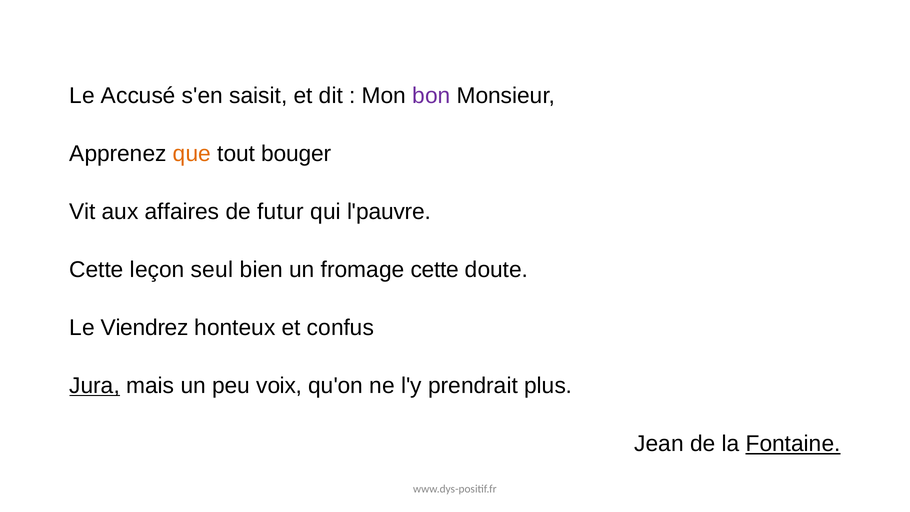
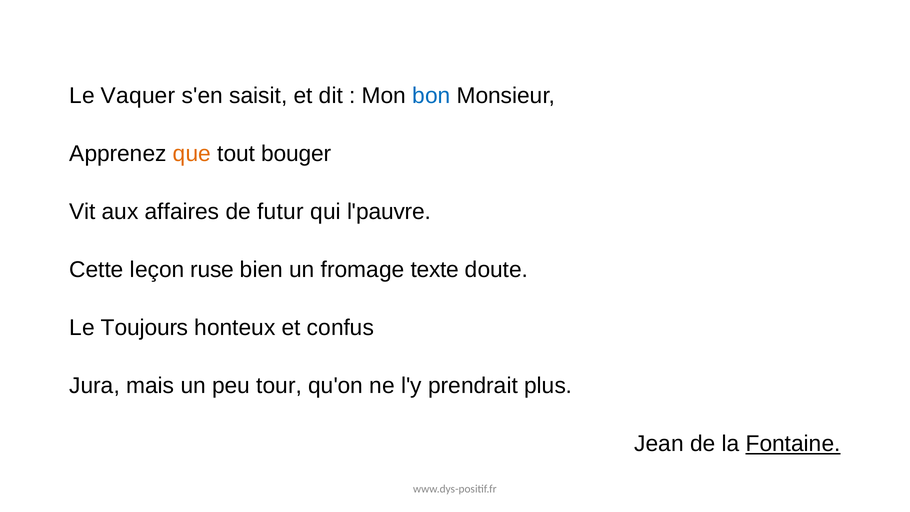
Accusé: Accusé -> Vaquer (138, 96)
bon colour: purple -> blue (431, 96)
seul: seul -> ruse (212, 270)
fromage cette: cette -> texte (435, 270)
Viendrez: Viendrez -> Toujours (145, 328)
Jura underline: present -> none (95, 386)
voix: voix -> tour (279, 386)
